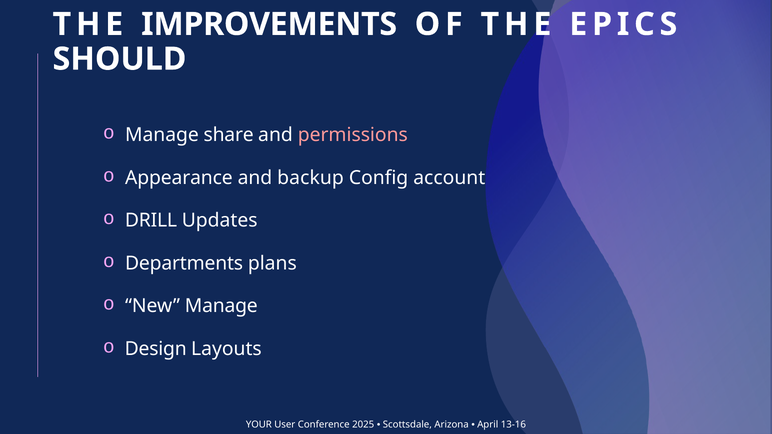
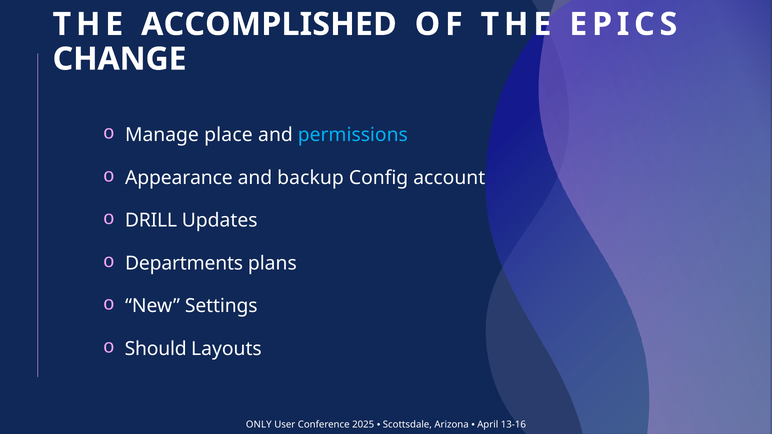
IMPROVEMENTS: IMPROVEMENTS -> ACCOMPLISHED (269, 24)
SHOULD: SHOULD -> CHANGE (120, 59)
share: share -> place (228, 135)
permissions colour: pink -> light blue (353, 135)
New Manage: Manage -> Settings (221, 306)
Design: Design -> Should (156, 349)
YOUR: YOUR -> ONLY (259, 425)
